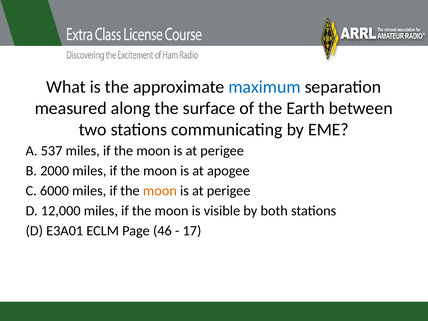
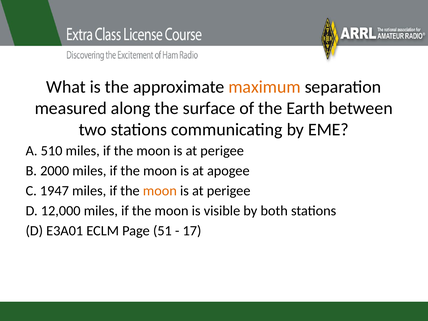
maximum colour: blue -> orange (265, 87)
537: 537 -> 510 (52, 151)
6000: 6000 -> 1947 (54, 191)
46: 46 -> 51 (162, 231)
